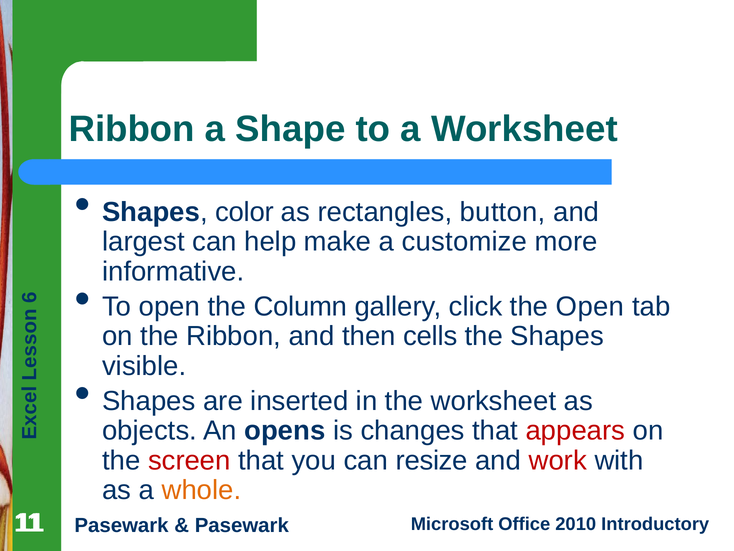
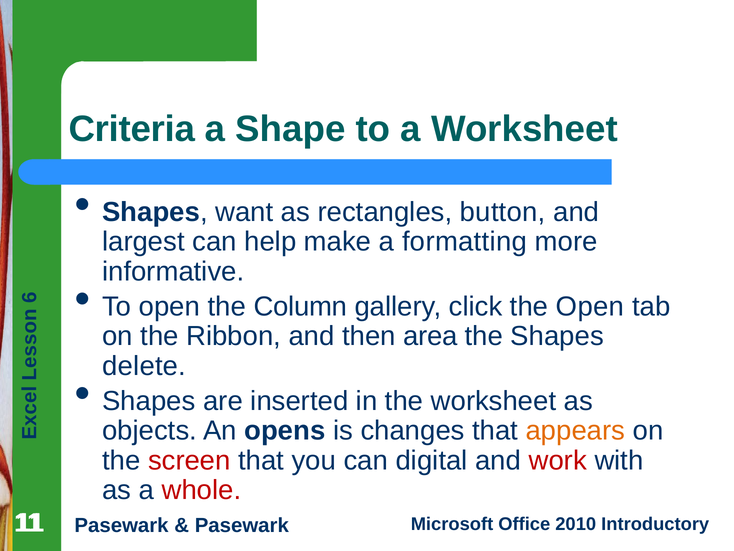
Ribbon: Ribbon -> Criteria (132, 129)
color: color -> want (244, 212)
customize: customize -> formatting (465, 242)
cells: cells -> area (430, 336)
visible: visible -> delete (144, 366)
appears colour: red -> orange (575, 430)
resize: resize -> digital (432, 460)
whole colour: orange -> red (201, 490)
